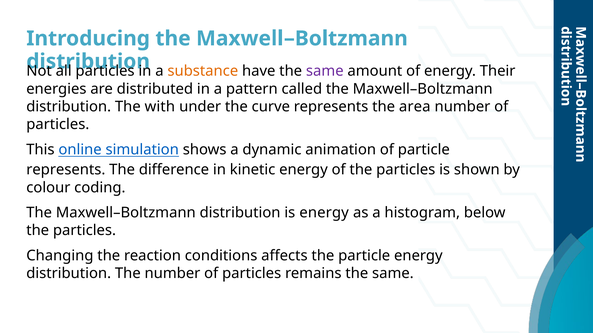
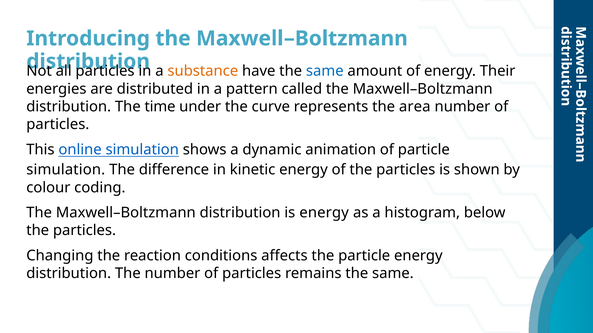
same colour: purple -> blue (325, 71)
with: with -> time (160, 107)
represents: represents -> simulation (66, 170)
